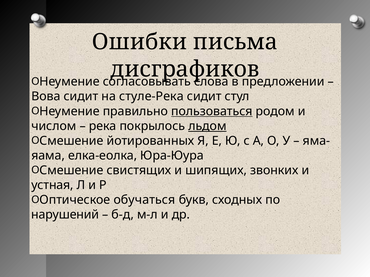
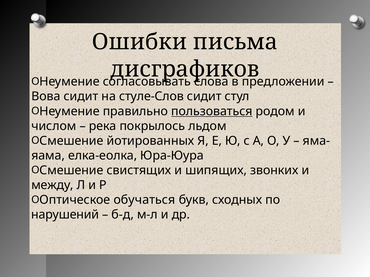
стуле-Река: стуле-Река -> стуле-Слов (151, 97)
льдом underline: present -> none (207, 126)
устная: устная -> между (52, 185)
